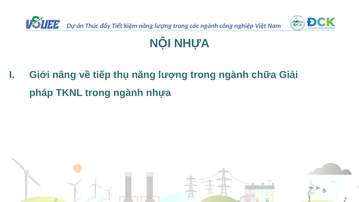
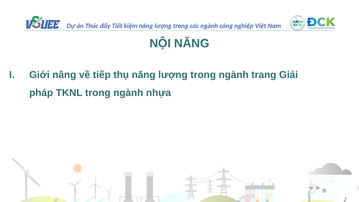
NỘI NHỰA: NHỰA -> NĂNG (192, 44)
chữa: chữa -> trang (264, 75)
